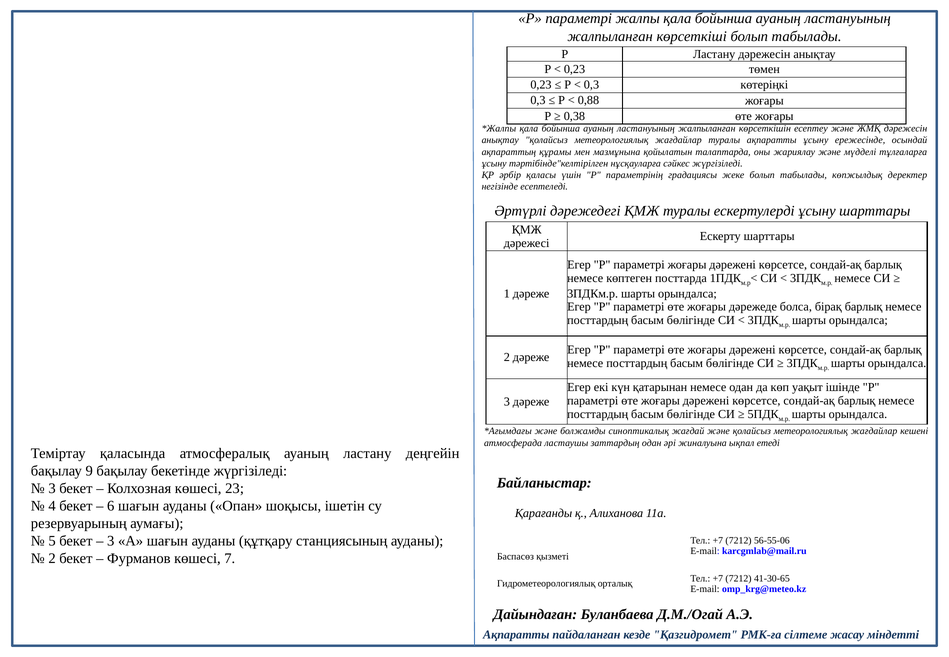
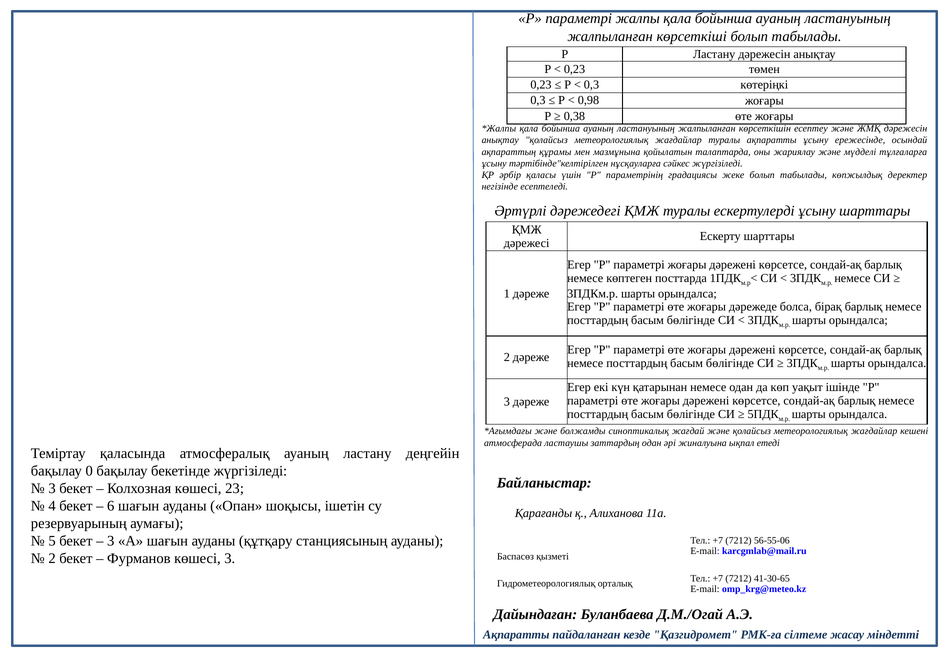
0,88: 0,88 -> 0,98 (588, 100)
9: 9 -> 0 (89, 471)
көшесі 7: 7 -> 3 (230, 559)
